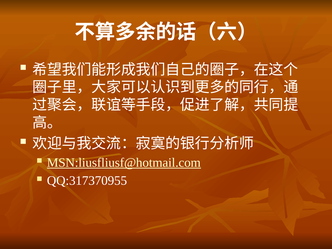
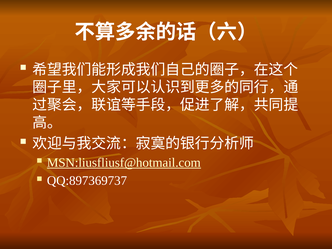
QQ:317370955: QQ:317370955 -> QQ:897369737 (87, 181)
